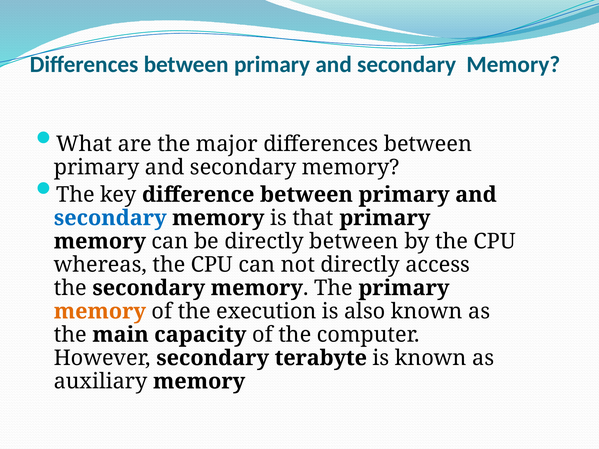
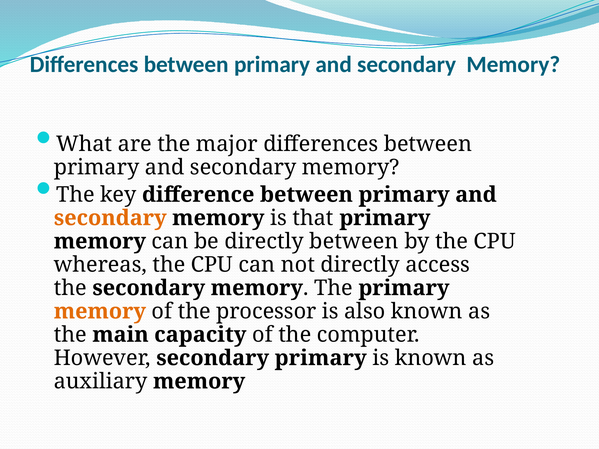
secondary colour: blue -> orange (110, 218)
execution: execution -> processor (266, 312)
secondary terabyte: terabyte -> primary (321, 358)
